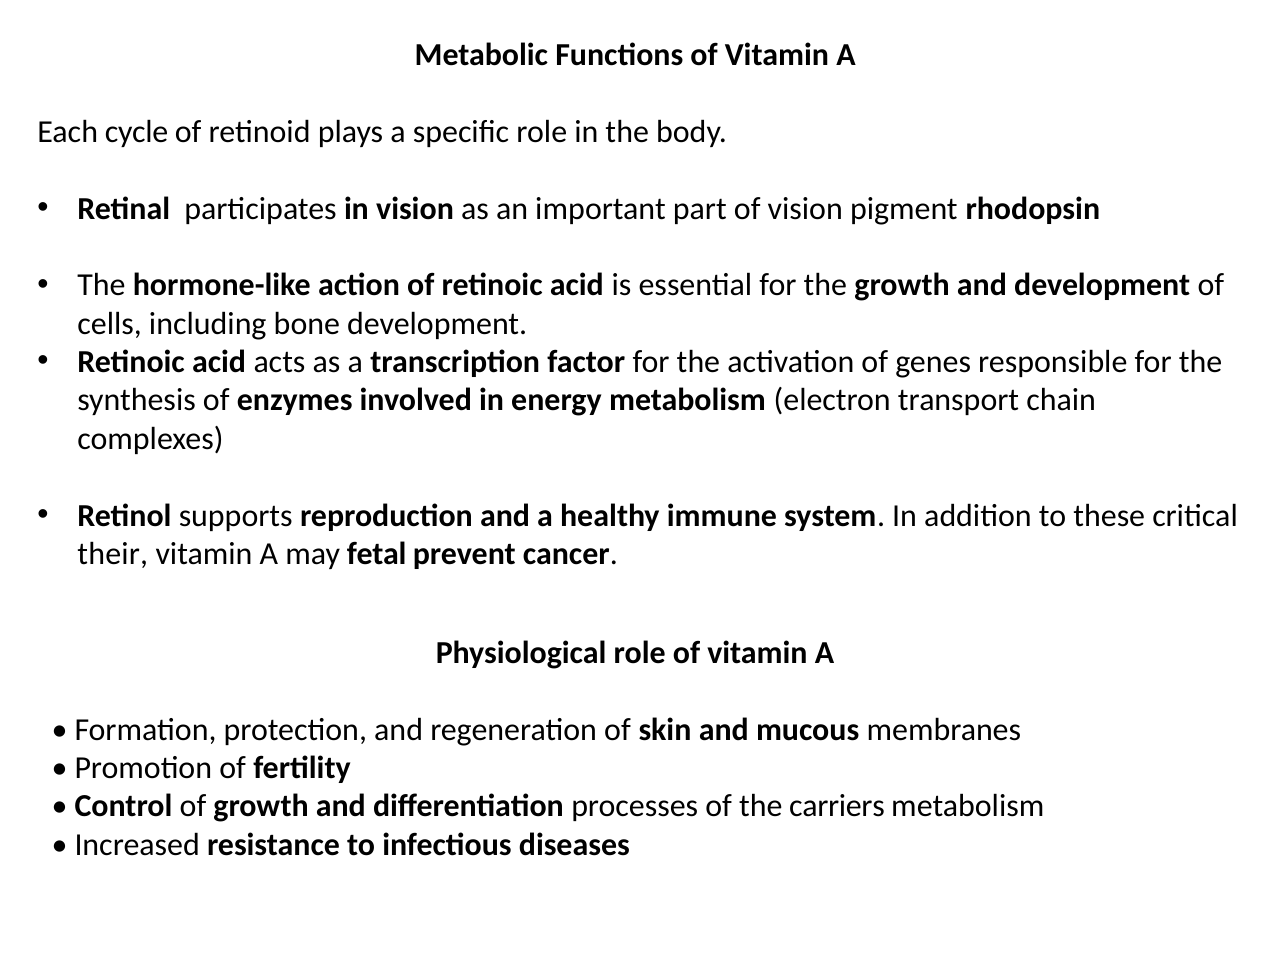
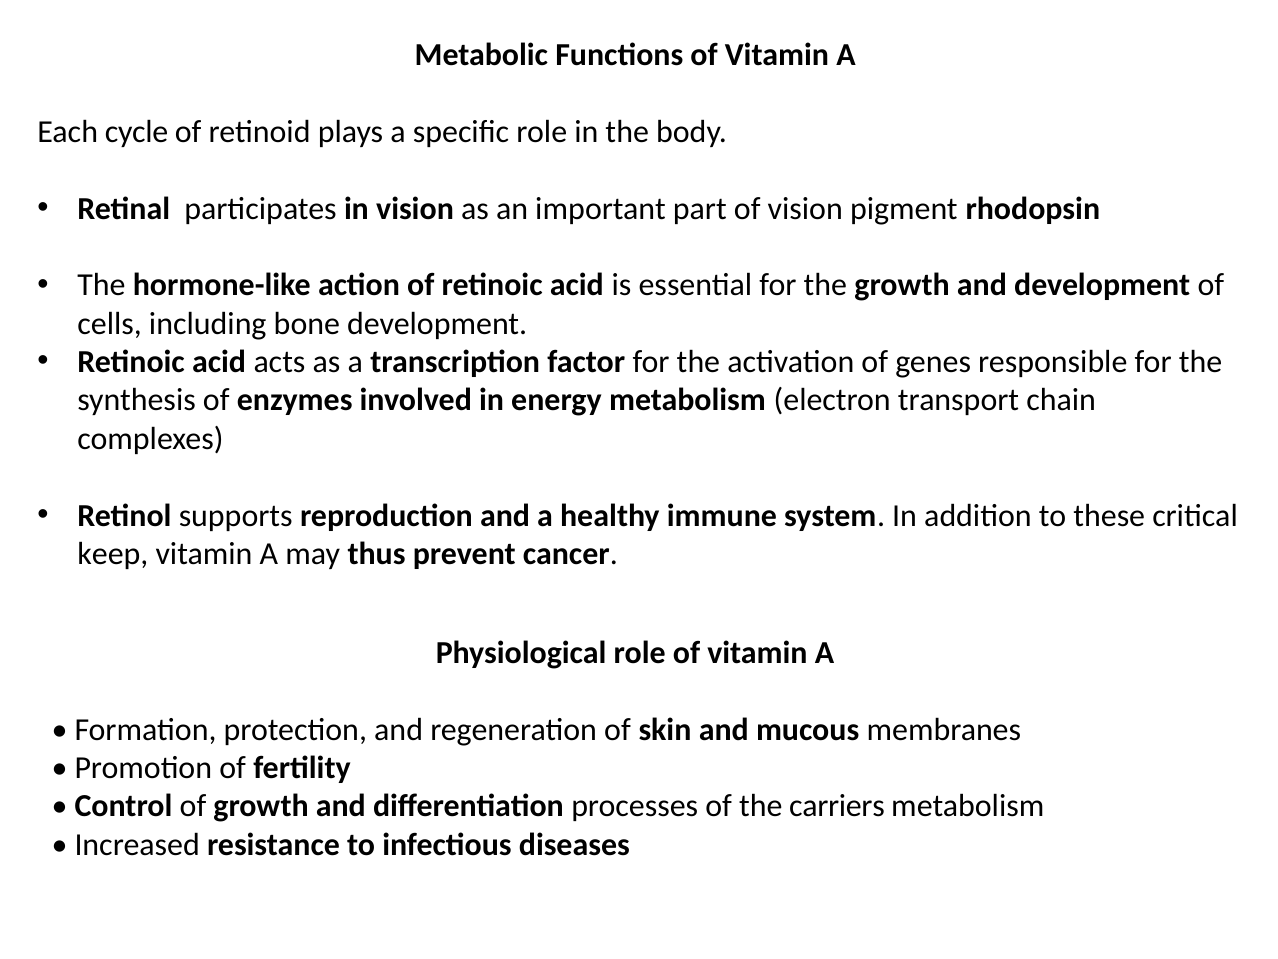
their: their -> keep (113, 554)
fetal: fetal -> thus (377, 554)
